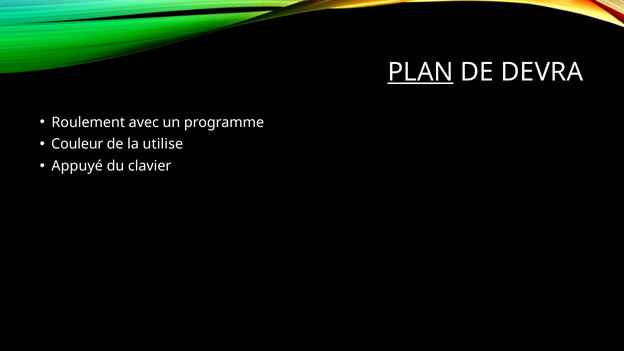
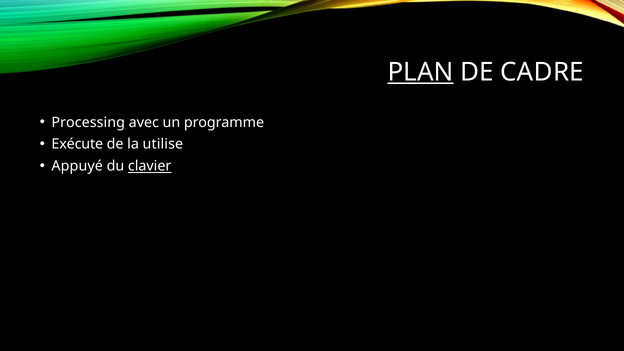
DEVRA: DEVRA -> CADRE (542, 72)
Roulement: Roulement -> Processing (88, 122)
Couleur: Couleur -> Exécute (77, 144)
clavier underline: none -> present (150, 166)
